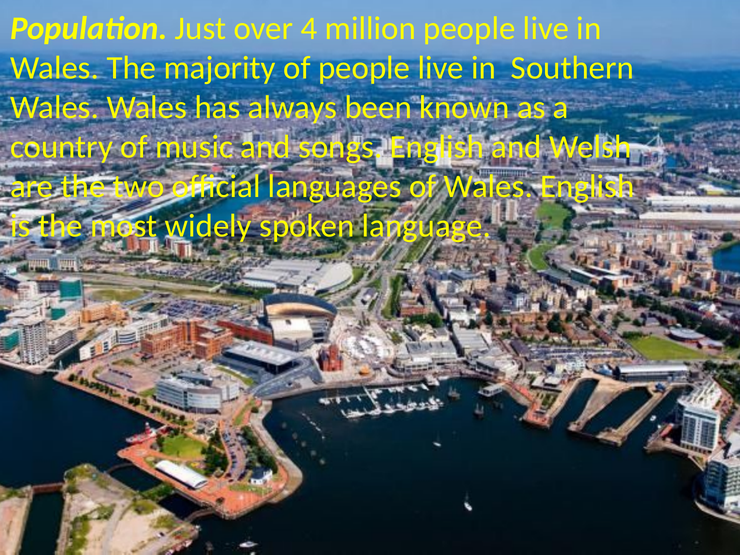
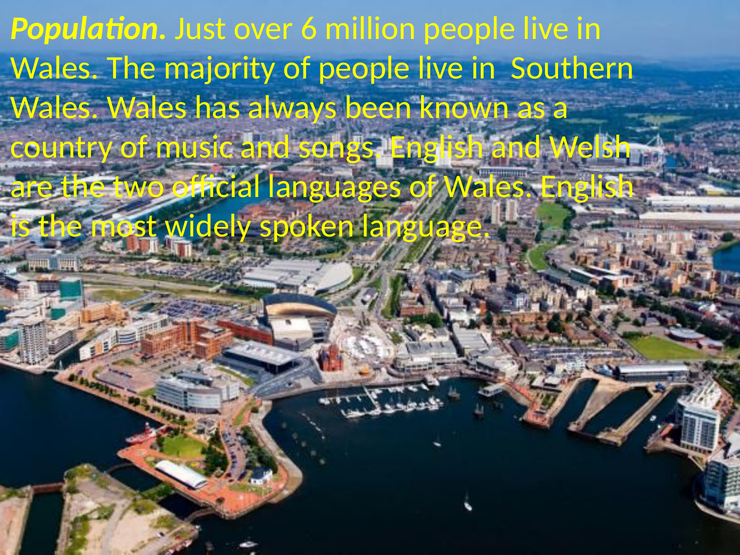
4: 4 -> 6 (309, 29)
